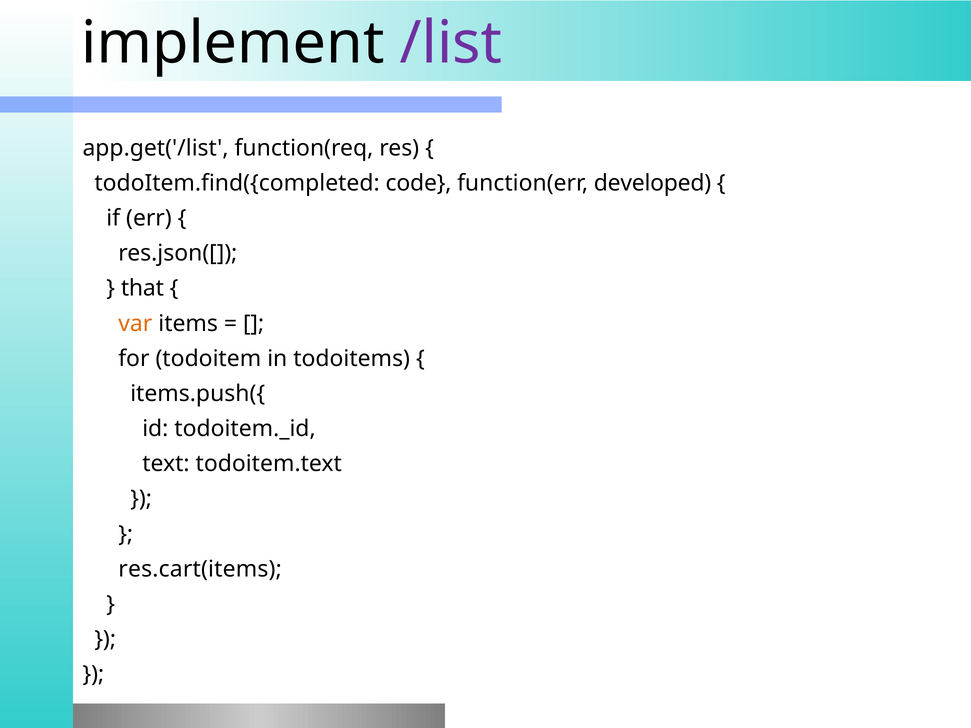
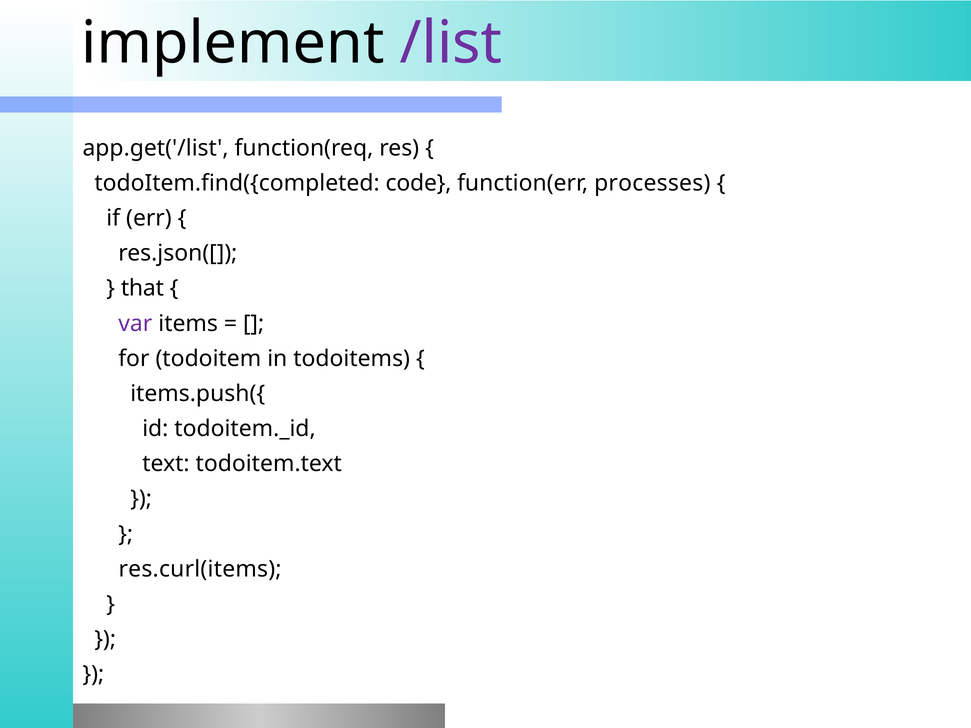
developed: developed -> processes (652, 183)
var colour: orange -> purple (135, 324)
res.cart(items: res.cart(items -> res.curl(items (200, 569)
